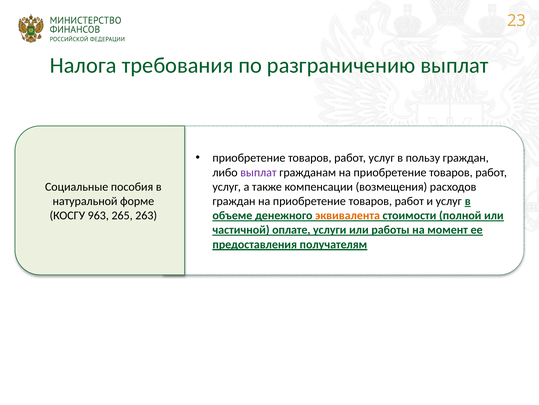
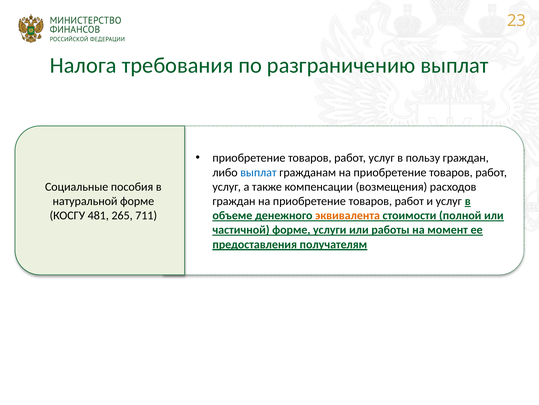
выплат colour: purple -> blue (258, 172)
963: 963 -> 481 (98, 215)
263: 263 -> 711 (146, 215)
частичной оплате: оплате -> форме (291, 230)
